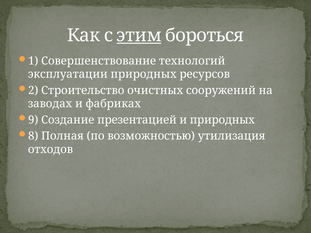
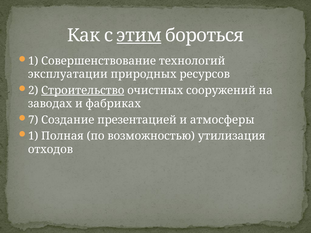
Строительство underline: none -> present (83, 90)
9: 9 -> 7 (33, 120)
и природных: природных -> атмосферы (222, 120)
8: 8 -> 1 (33, 136)
